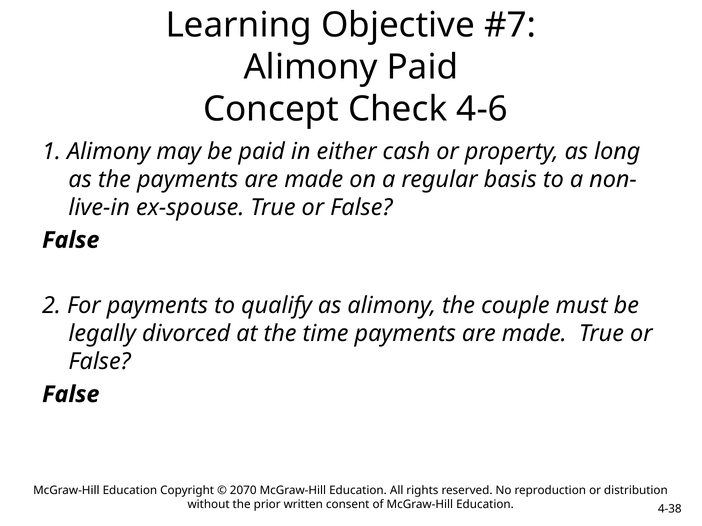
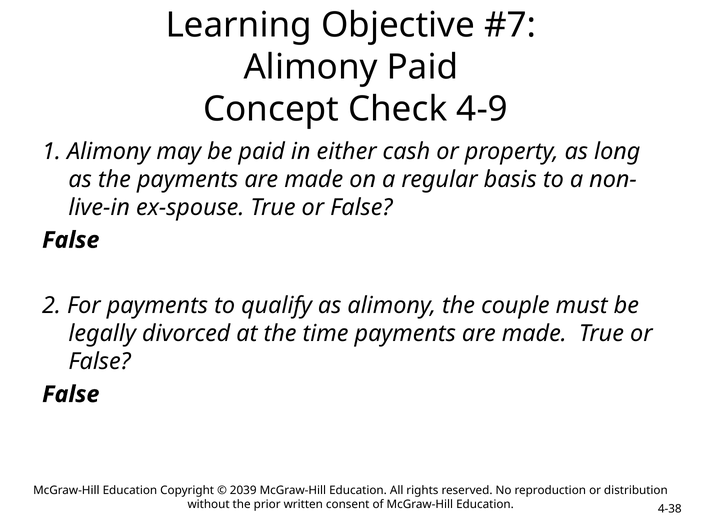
4-6: 4-6 -> 4-9 (482, 110)
2070: 2070 -> 2039 (243, 491)
